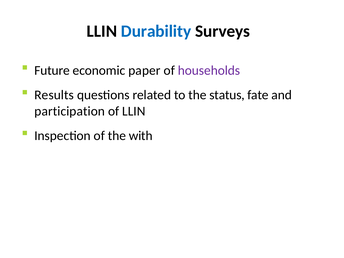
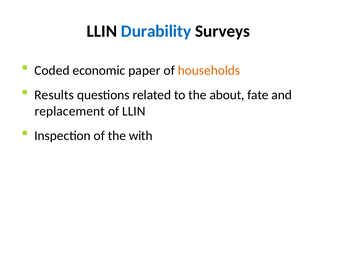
Future: Future -> Coded (52, 70)
households colour: purple -> orange (209, 70)
status: status -> about (227, 95)
participation: participation -> replacement (70, 111)
